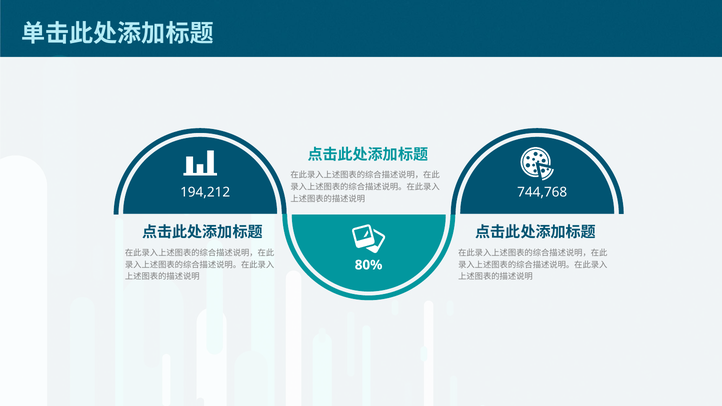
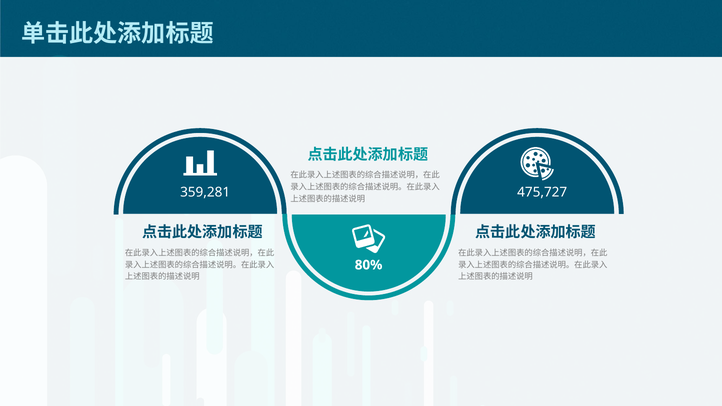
194,212: 194,212 -> 359,281 (205, 192)
744,768: 744,768 -> 475,727 (542, 192)
